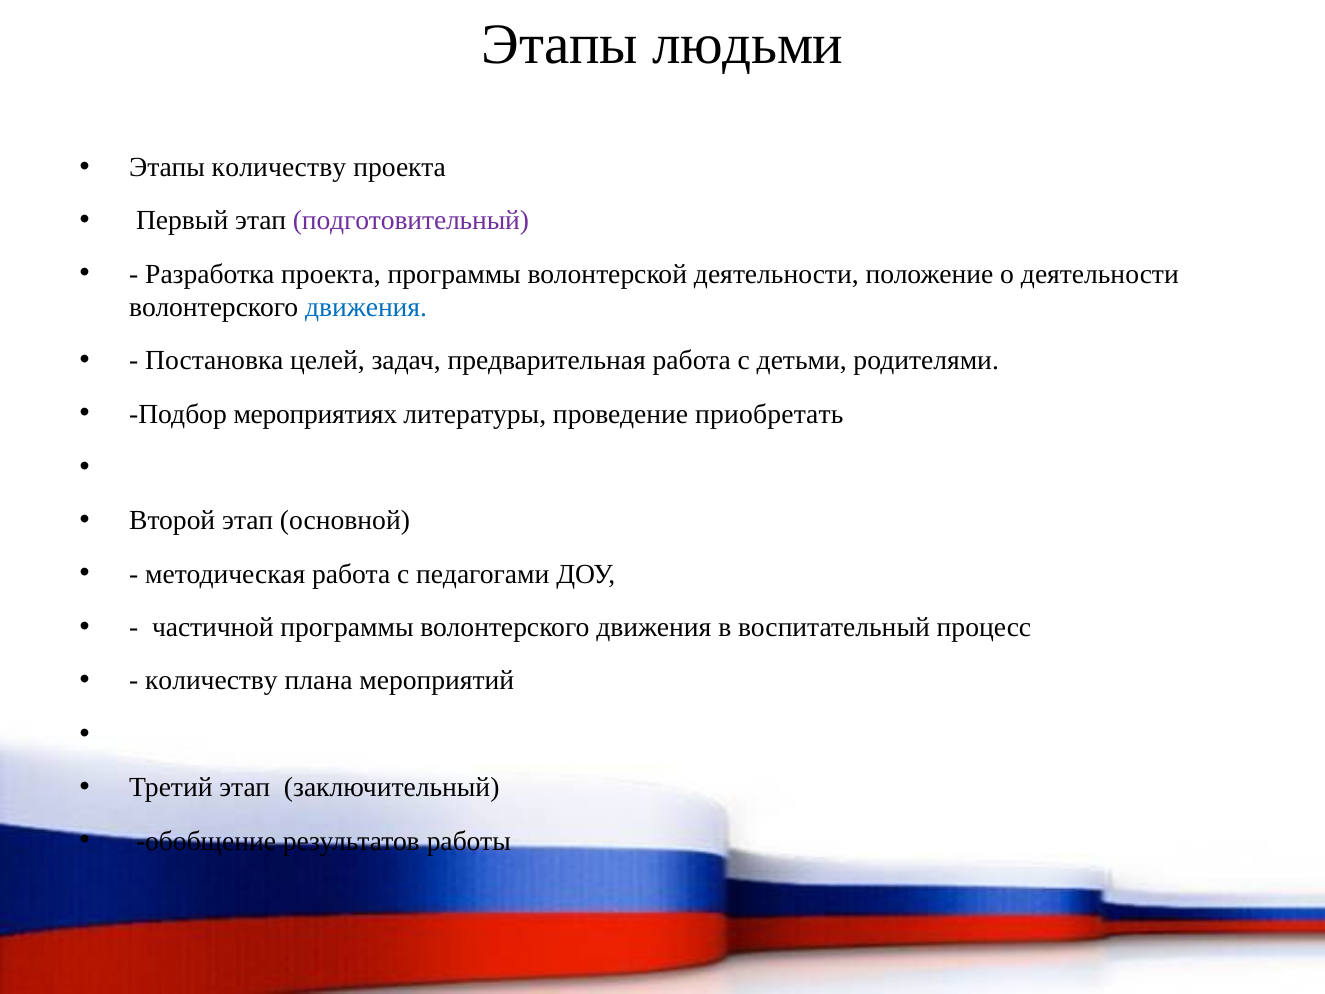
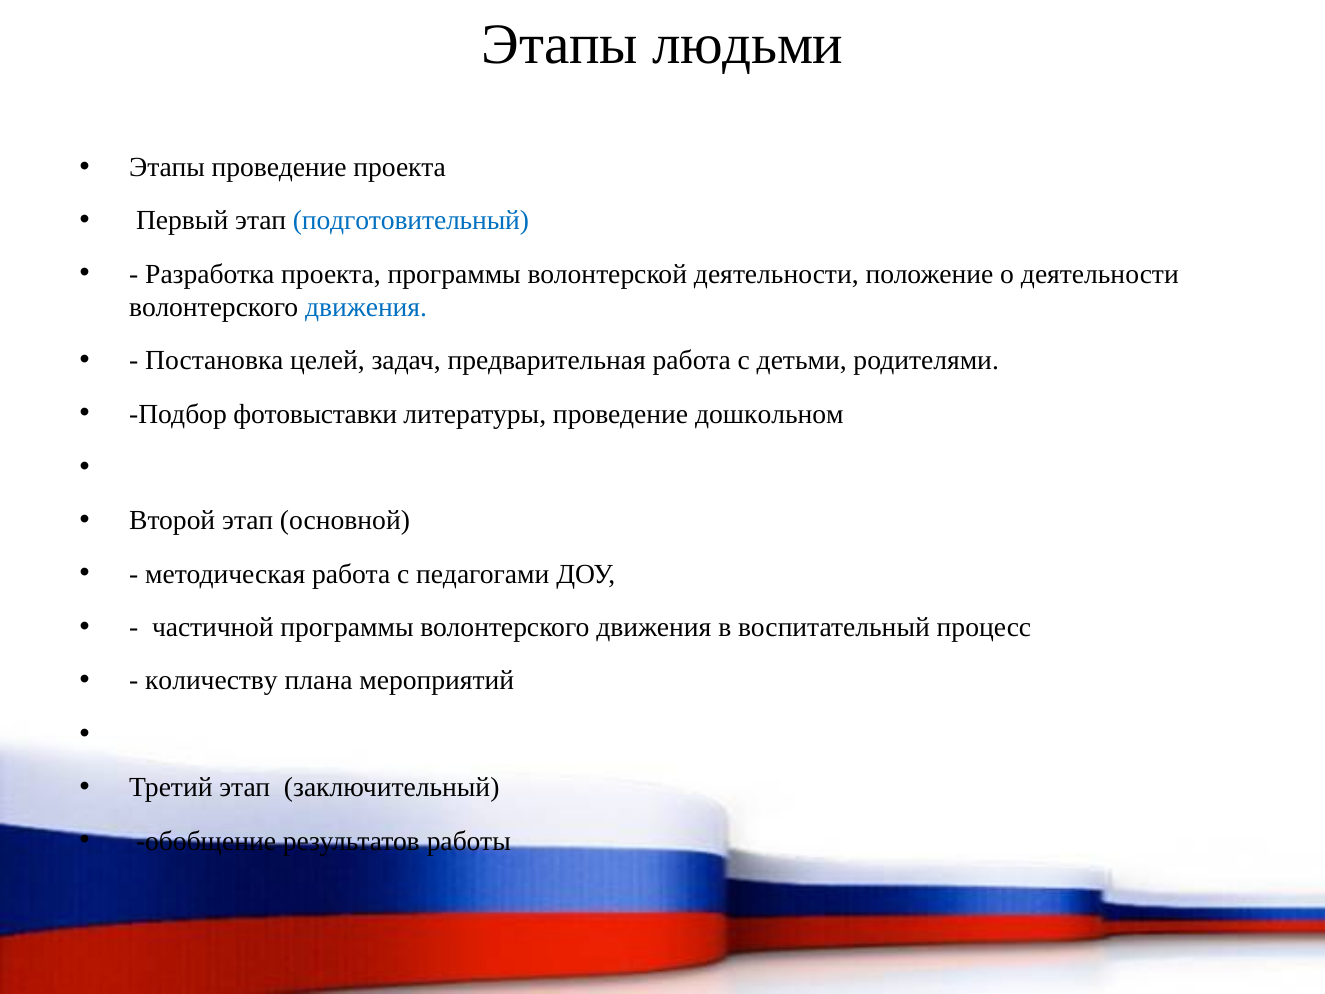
Этапы количеству: количеству -> проведение (279, 167)
подготовительный colour: purple -> blue (411, 221)
мероприятиях: мероприятиях -> фотовыставки (315, 414)
приобретать: приобретать -> дошкольном (769, 414)
